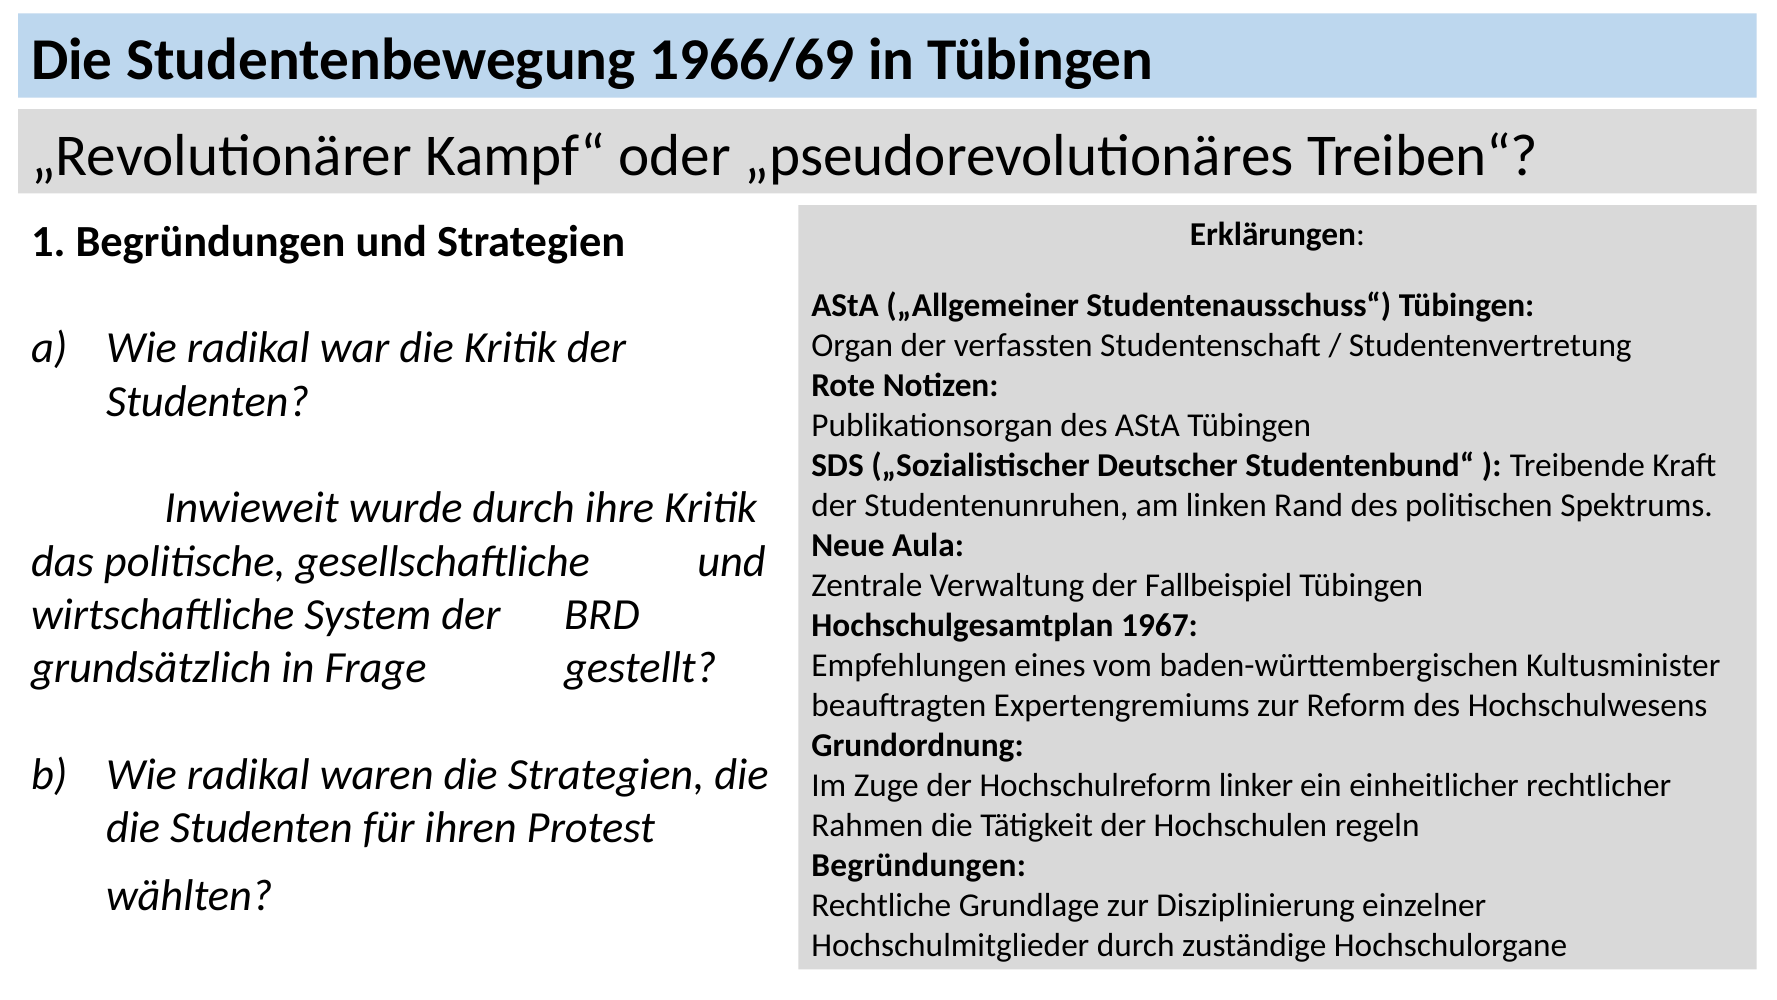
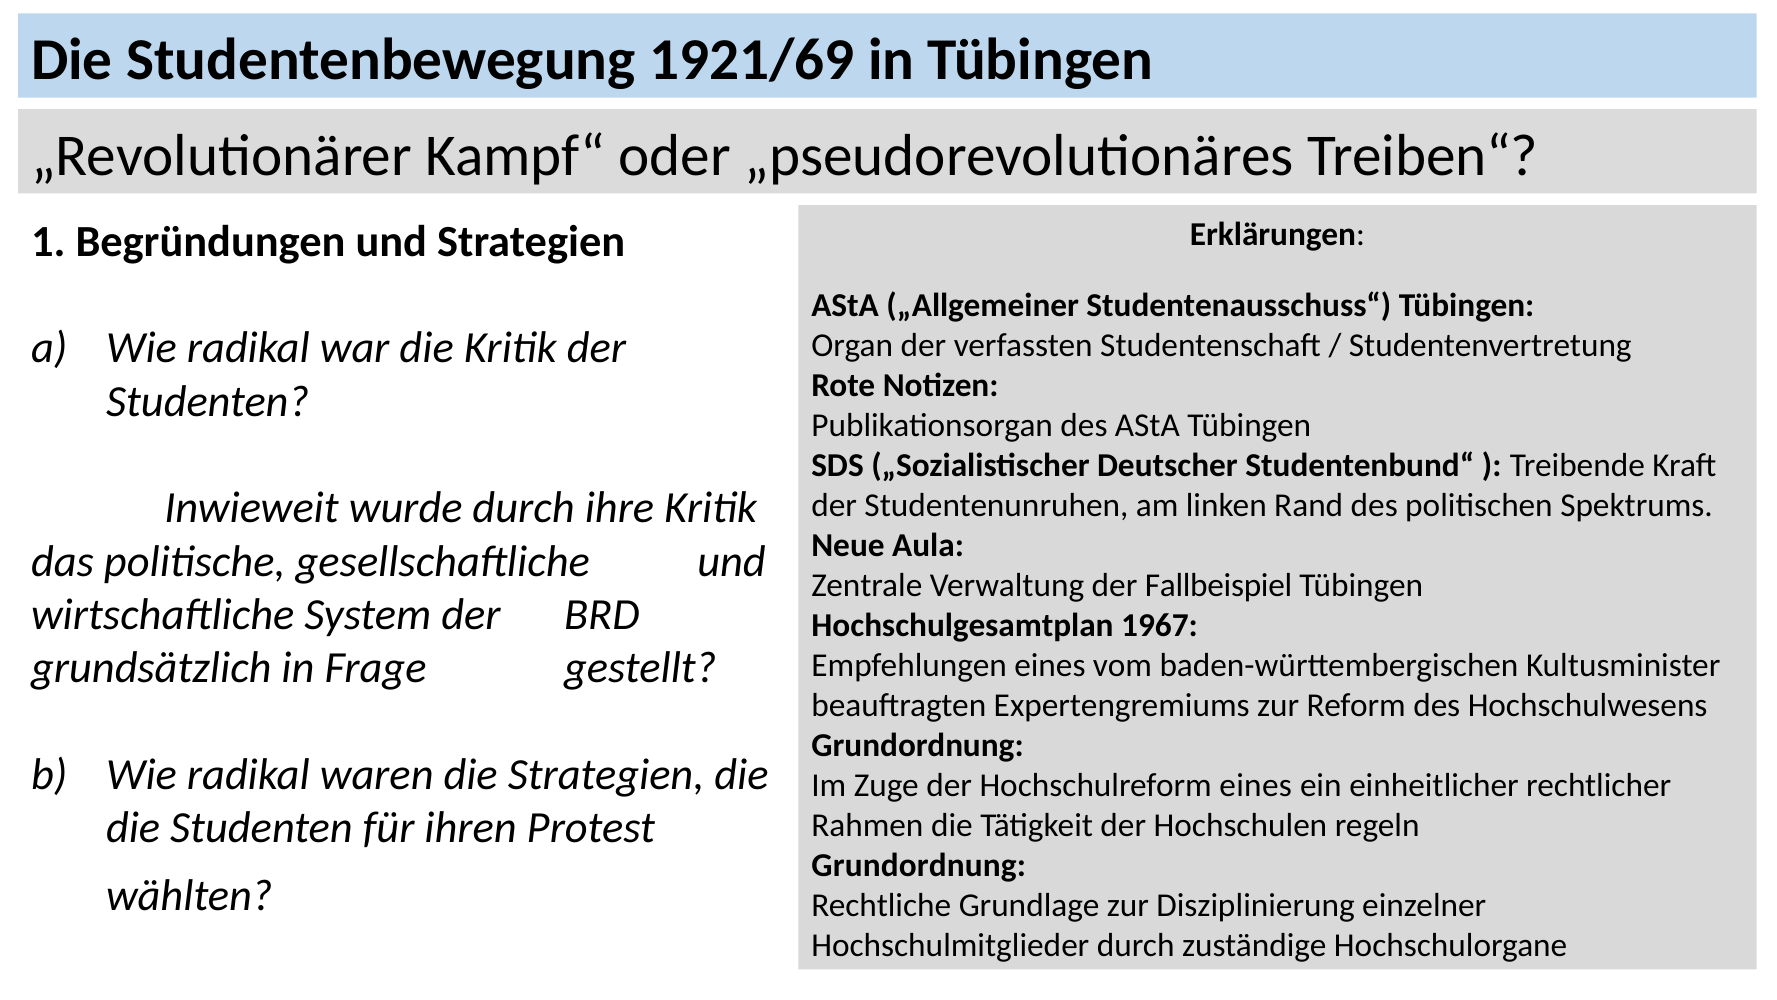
1966/69: 1966/69 -> 1921/69 (752, 60)
Hochschulreform linker: linker -> eines (1256, 785)
Begründungen: Begründungen -> Grundordnung (919, 865)
